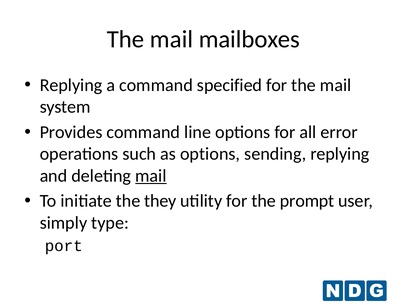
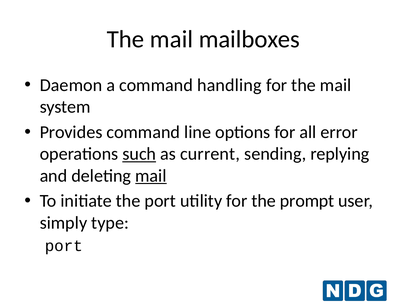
Replying: Replying -> Daemon (71, 85)
specified: specified -> handling (229, 85)
such underline: none -> present (139, 154)
as options: options -> current (210, 154)
the they: they -> port (160, 201)
